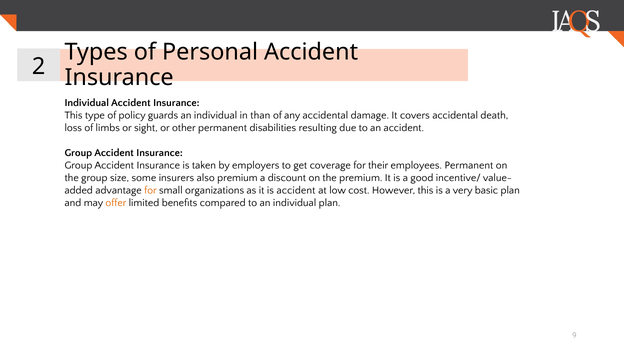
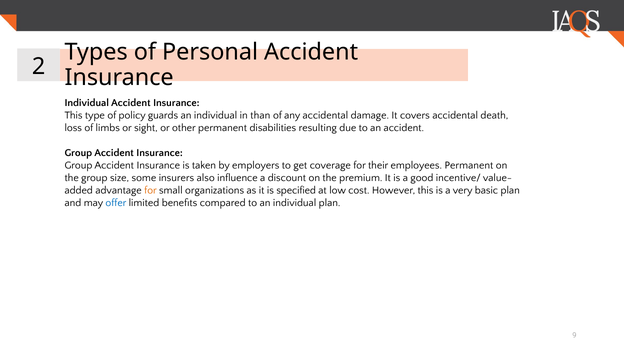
also premium: premium -> influence (237, 178)
is accident: accident -> specified (296, 190)
offer colour: orange -> blue (116, 203)
